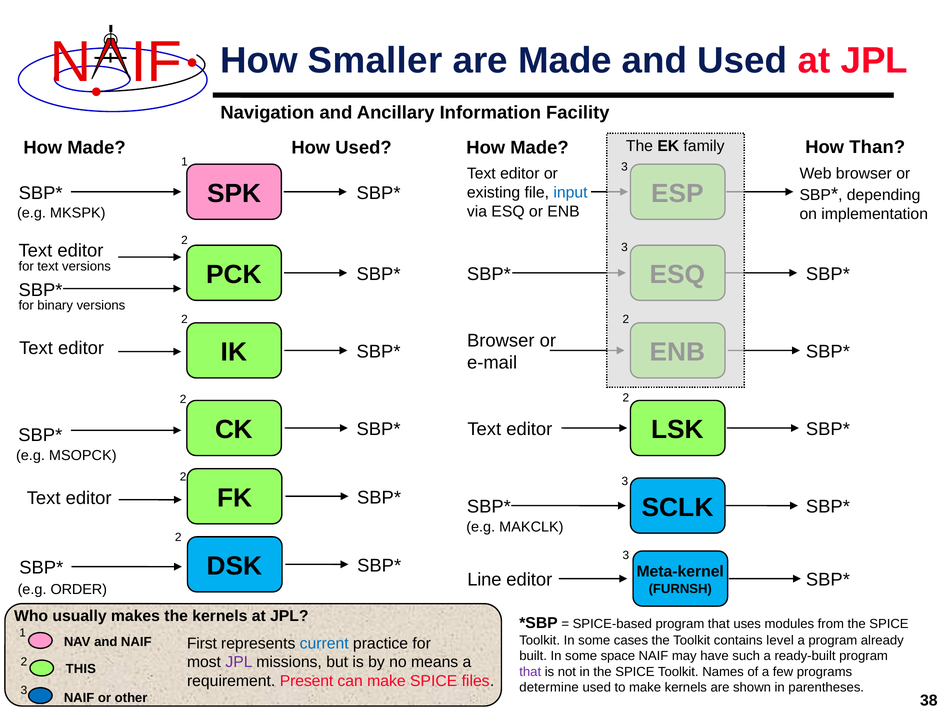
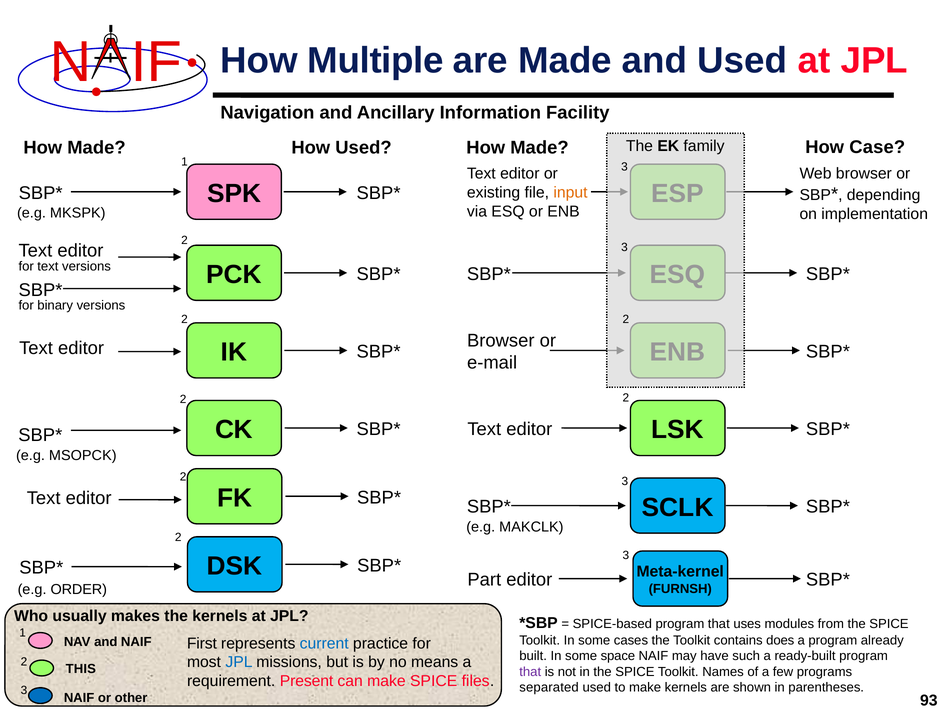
Smaller: Smaller -> Multiple (375, 61)
Than: Than -> Case (877, 148)
input colour: blue -> orange (570, 193)
Line: Line -> Part (484, 580)
level: level -> does (780, 641)
JPL colour: purple -> blue (239, 663)
determine: determine -> separated (549, 688)
38: 38 -> 93 (929, 701)
